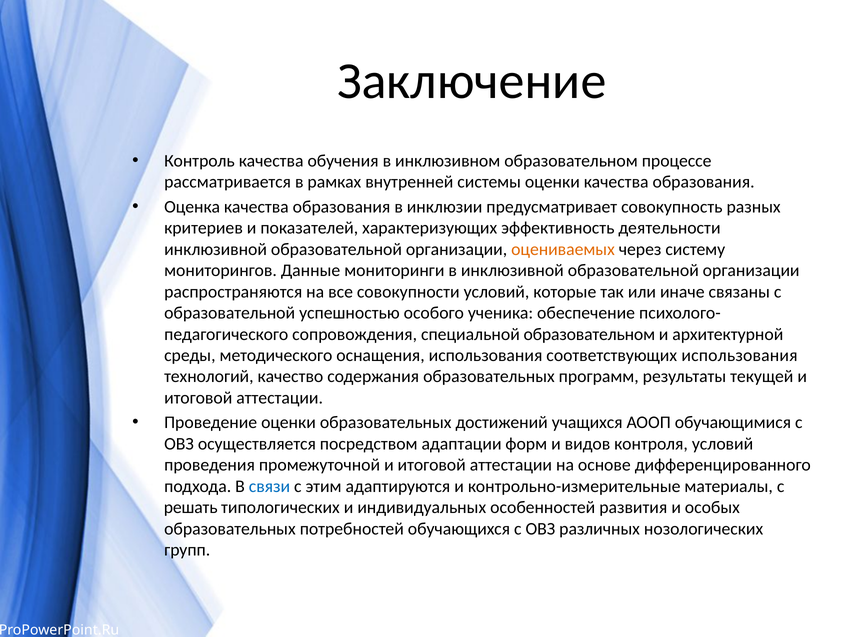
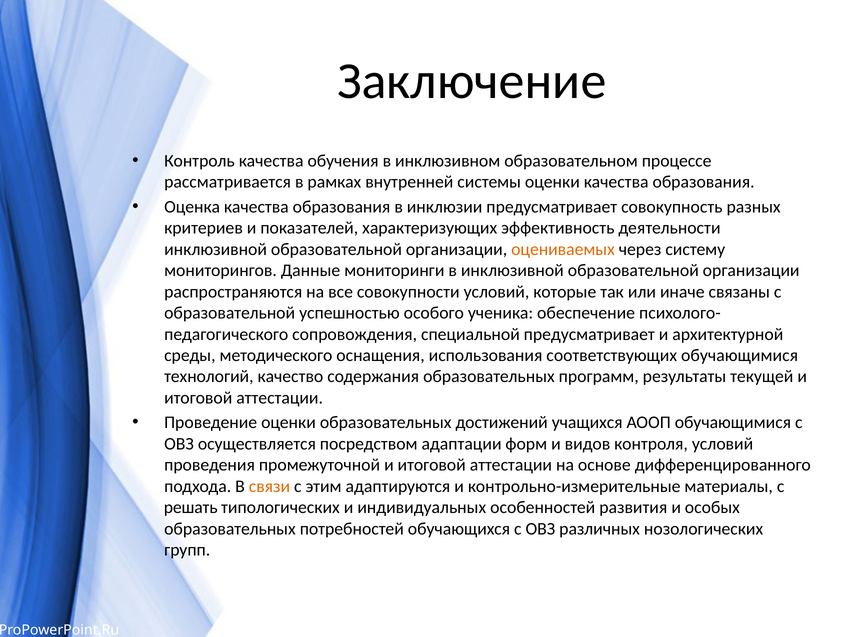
специальной образовательном: образовательном -> предусматривает (589, 334)
соответствующих использования: использования -> обучающимися (740, 356)
связи colour: blue -> orange (269, 487)
